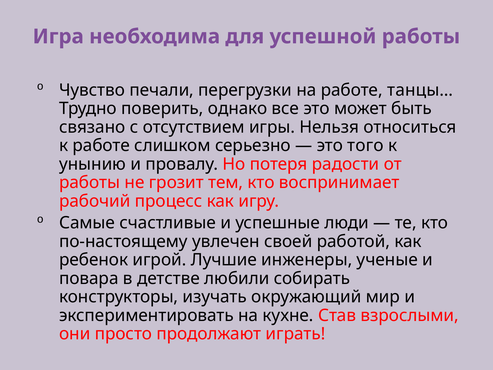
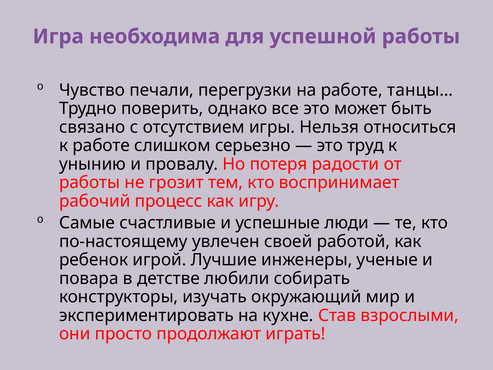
того: того -> труд (366, 145)
